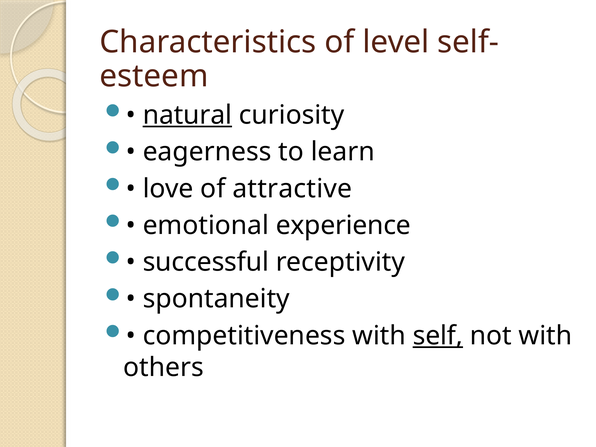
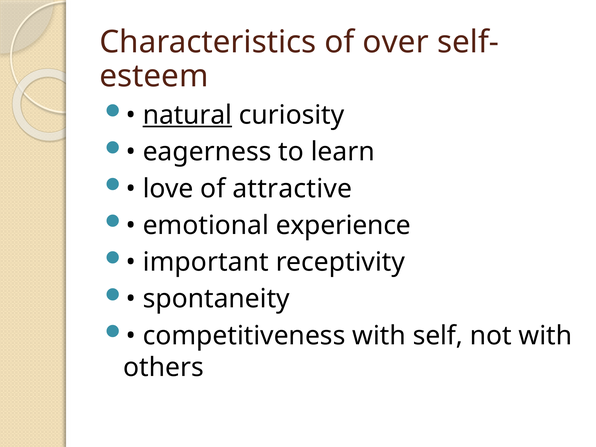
level: level -> over (396, 42)
successful: successful -> important (206, 262)
self underline: present -> none (438, 336)
